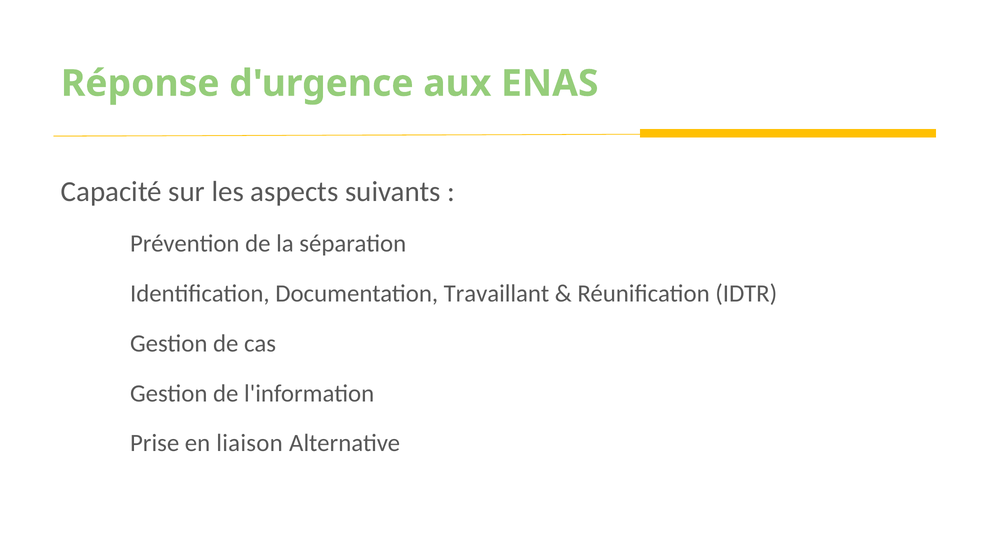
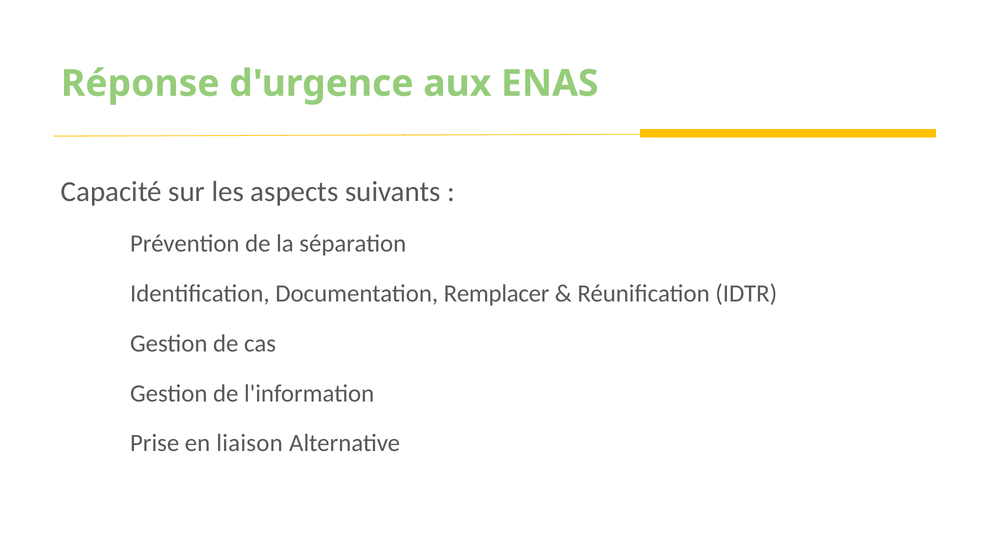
Travaillant: Travaillant -> Remplacer (497, 294)
